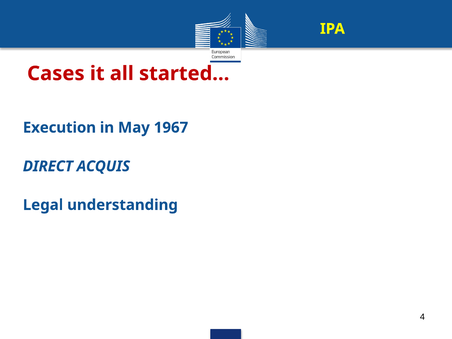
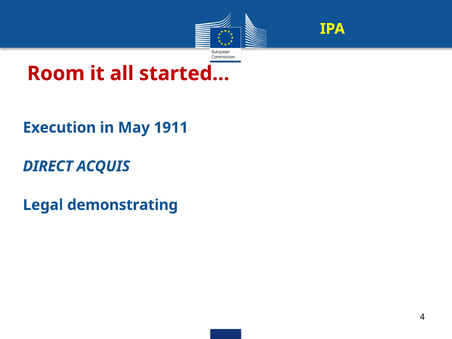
Cases: Cases -> Room (56, 74)
1967: 1967 -> 1911 (171, 128)
understanding: understanding -> demonstrating (123, 205)
